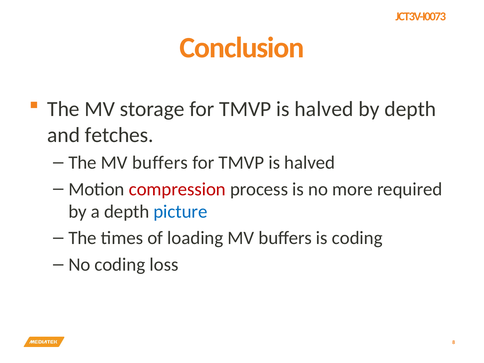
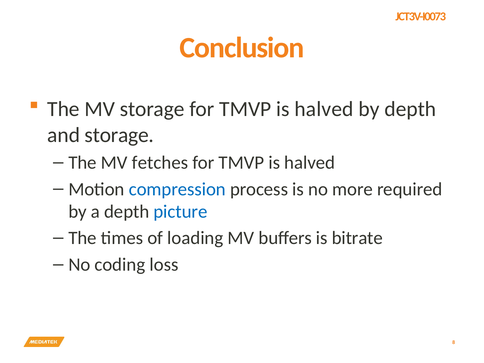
and fetches: fetches -> storage (119, 135)
The MV buffers: buffers -> fetches (160, 163)
compression colour: red -> blue (177, 189)
is coding: coding -> bitrate (357, 238)
